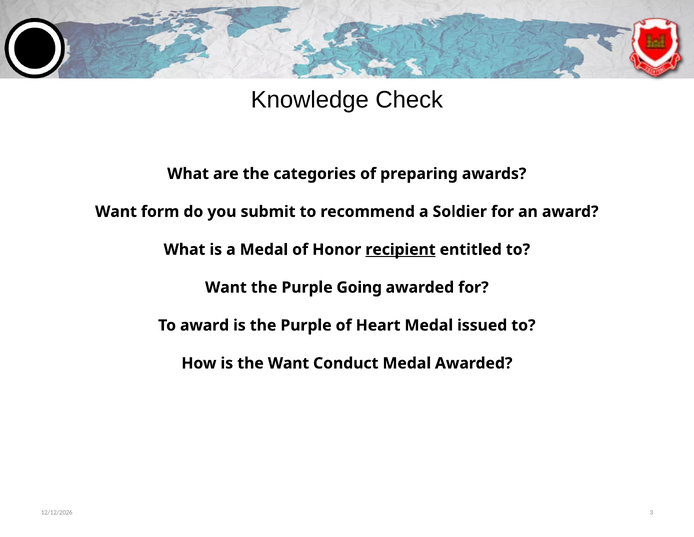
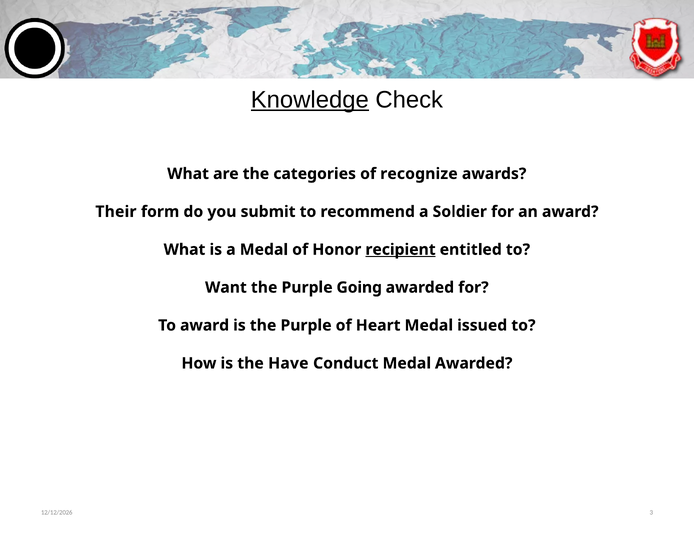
Knowledge underline: none -> present (310, 100)
preparing: preparing -> recognize (419, 174)
Want: Want -> Their (116, 211)
the Want: Want -> Have (288, 363)
